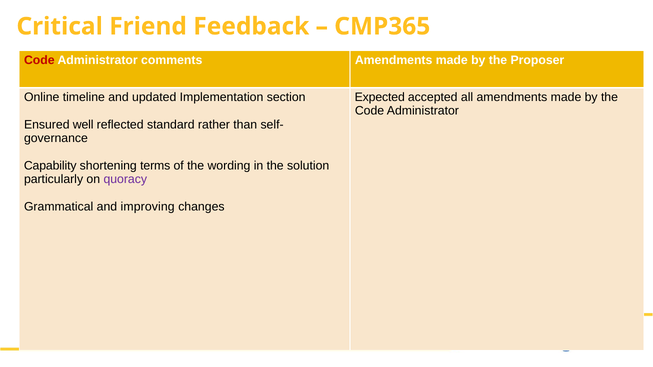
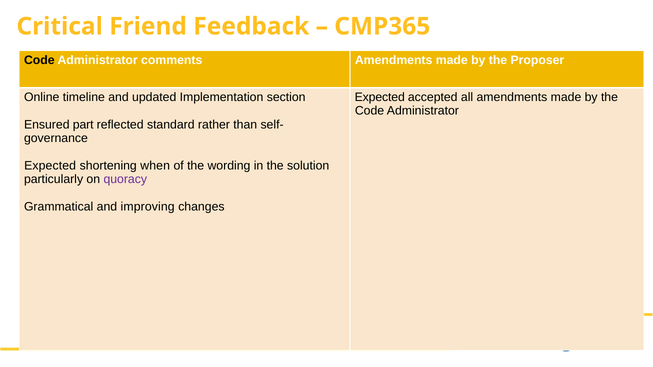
Code colour: red -> black (39, 60)
well: well -> part (83, 125)
Capability: Capability -> Expected (50, 166)
terms: terms -> when (155, 166)
